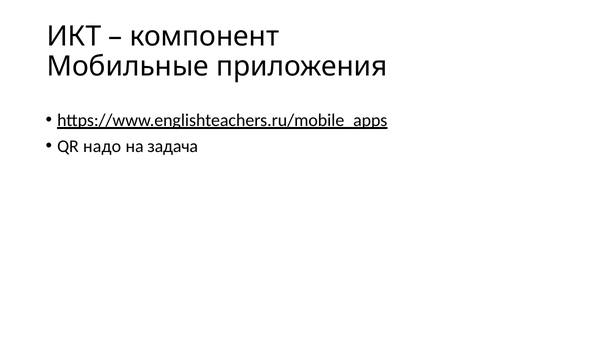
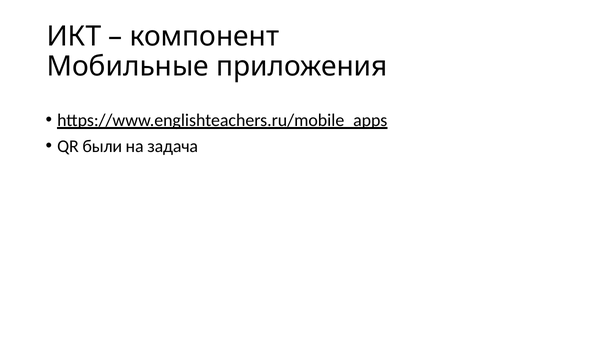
надо: надо -> были (102, 146)
